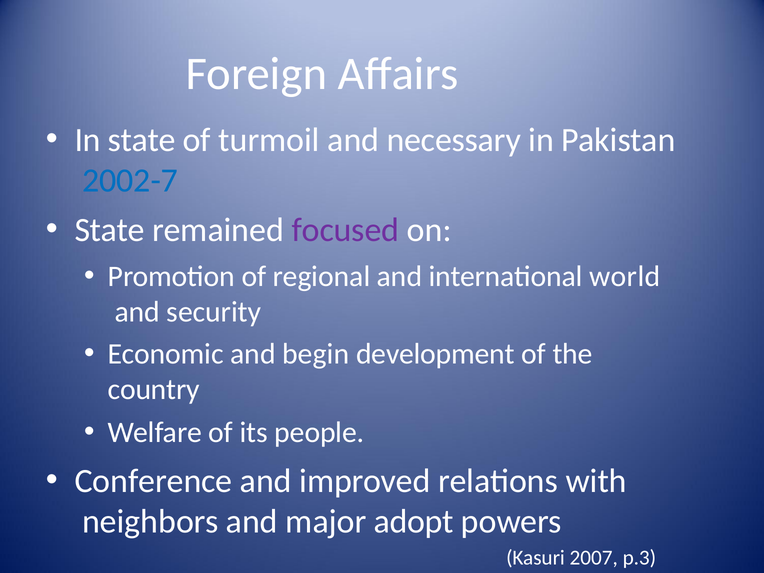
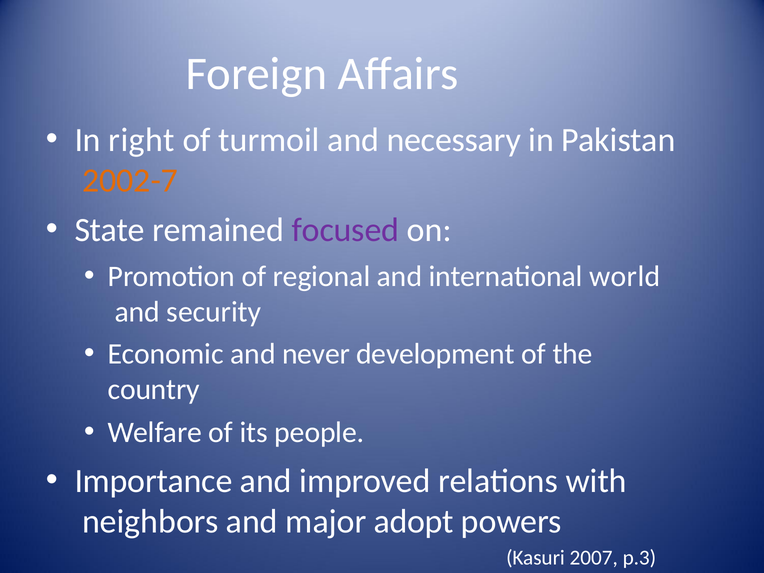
In state: state -> right (141, 140)
2002-7 colour: blue -> orange (130, 181)
begin: begin -> never (316, 354)
Conference: Conference -> Importance (153, 481)
